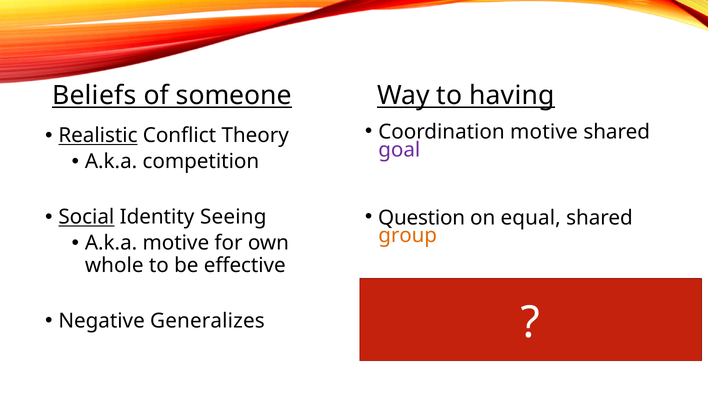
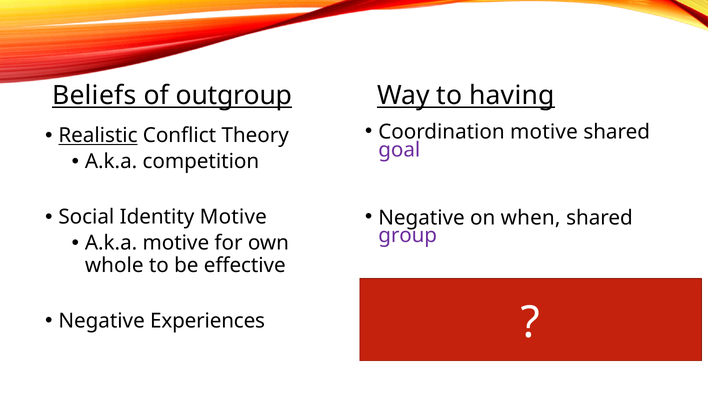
someone: someone -> outgroup (234, 95)
Question: Question -> Negative (422, 218)
equal: equal -> when (531, 218)
Social underline: present -> none (86, 217)
Identity Seeing: Seeing -> Motive (233, 217)
group colour: orange -> purple (408, 236)
Generalizes: Generalizes -> Experiences (208, 321)
